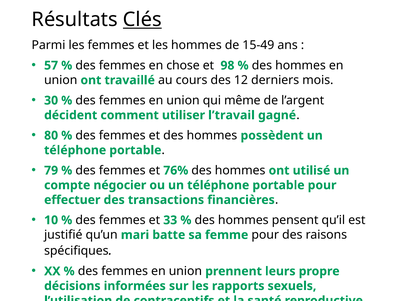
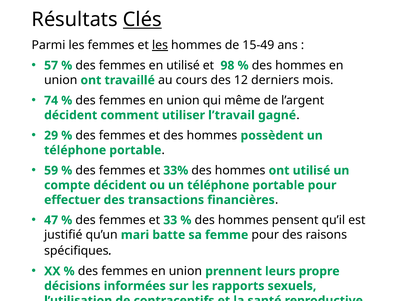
les underline: none -> present (160, 45)
en chose: chose -> utilisé (183, 65)
30: 30 -> 74 (51, 100)
80: 80 -> 29 (51, 135)
79: 79 -> 59 (51, 170)
76%: 76% -> 33% (176, 170)
compte négocier: négocier -> décident (120, 185)
10: 10 -> 47 (51, 220)
